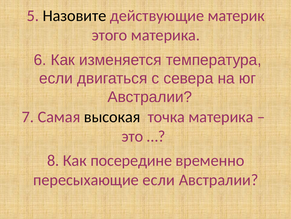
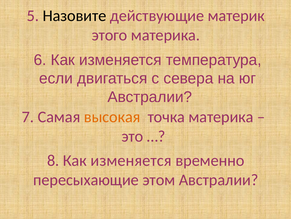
высокая colour: black -> orange (112, 116)
8 Как посередине: посередине -> изменяется (131, 160)
пересыхающие если: если -> этом (159, 179)
